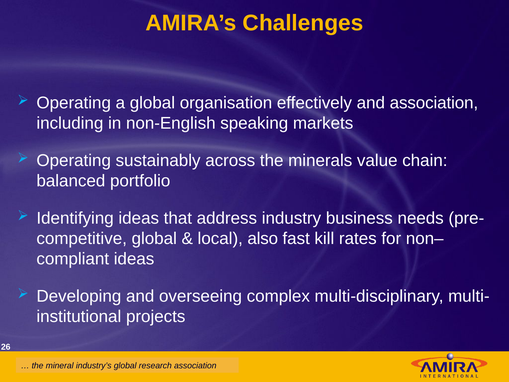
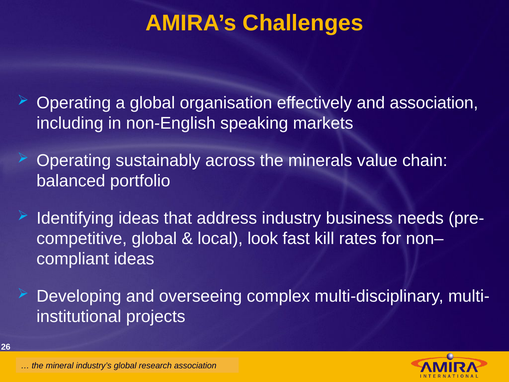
also: also -> look (263, 238)
